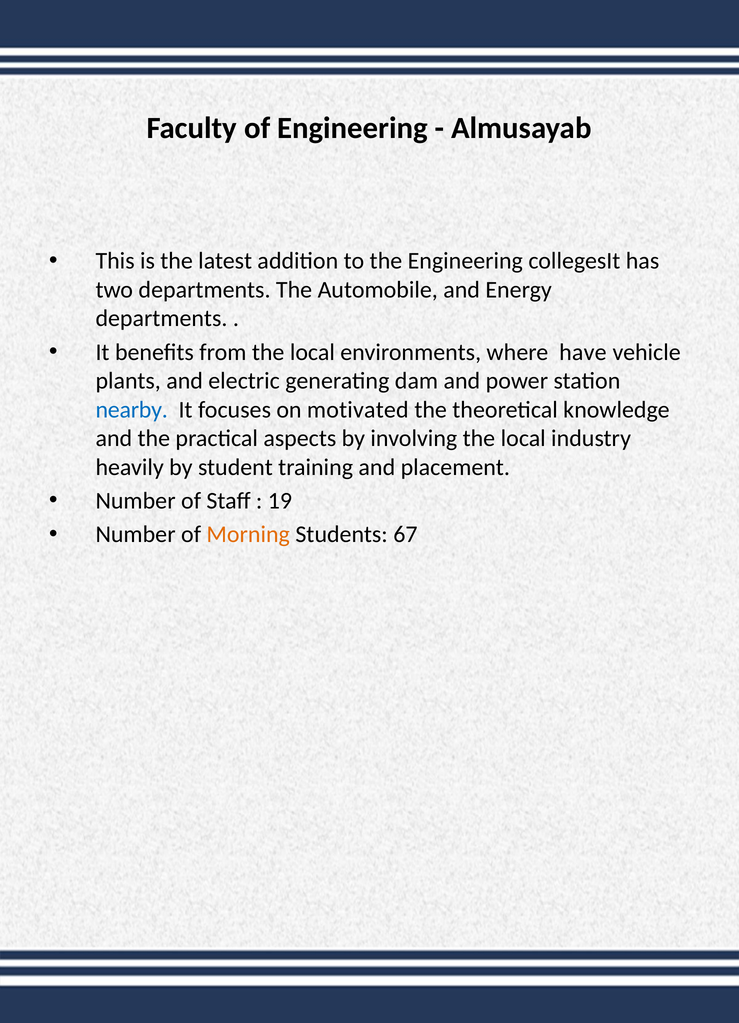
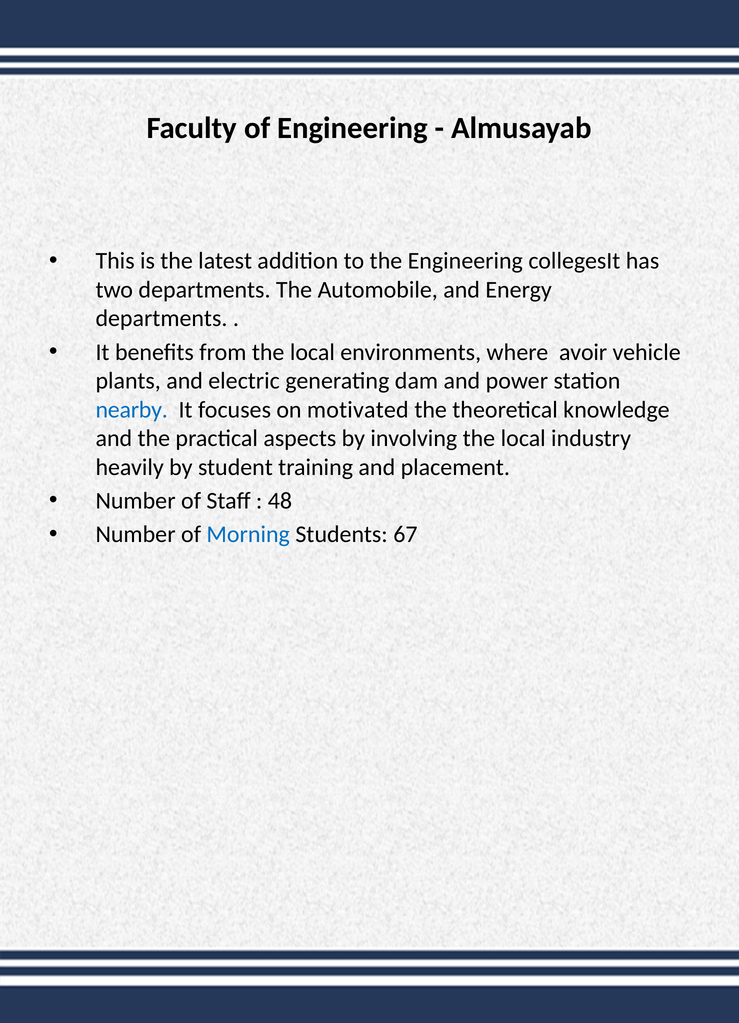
have: have -> avoir (583, 352)
19: 19 -> 48 (280, 500)
Morning colour: orange -> blue (248, 534)
